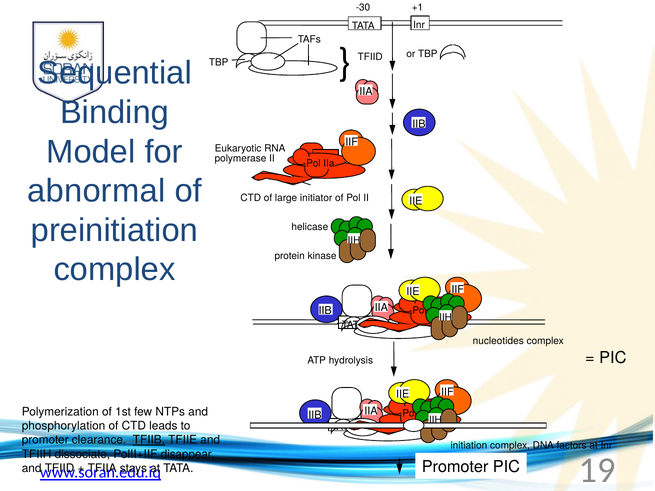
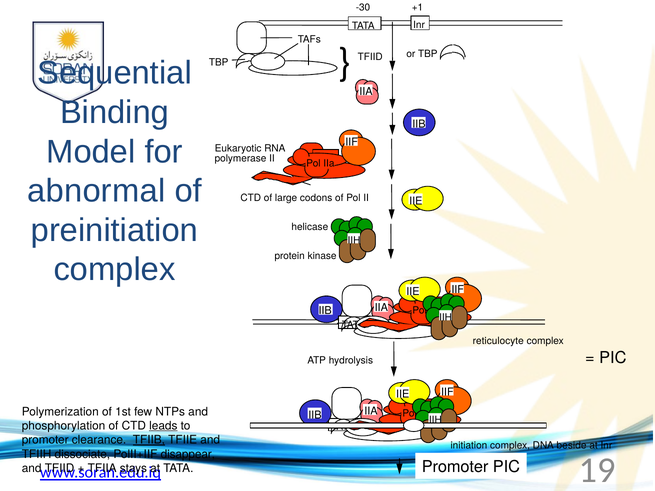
initiator: initiator -> codons (316, 198)
nucleotides: nucleotides -> reticulocyte (498, 341)
leads underline: none -> present (163, 426)
factors: factors -> beside (572, 446)
